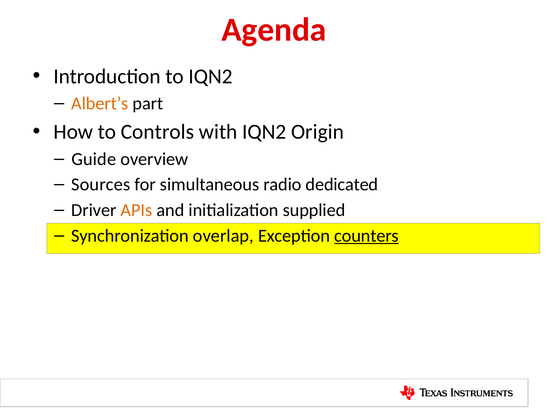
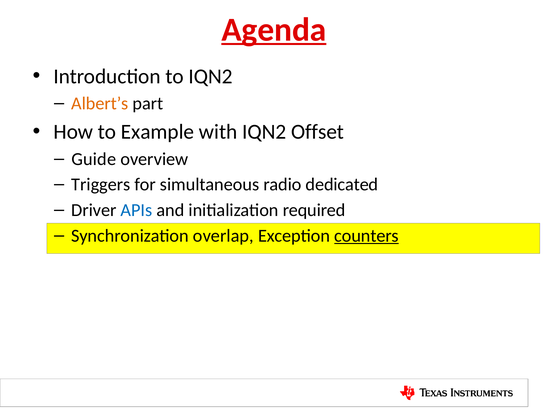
Agenda underline: none -> present (274, 30)
Controls: Controls -> Example (157, 132)
Origin: Origin -> Offset (318, 132)
Sources: Sources -> Triggers (101, 185)
APIs colour: orange -> blue (136, 210)
supplied: supplied -> required (314, 210)
